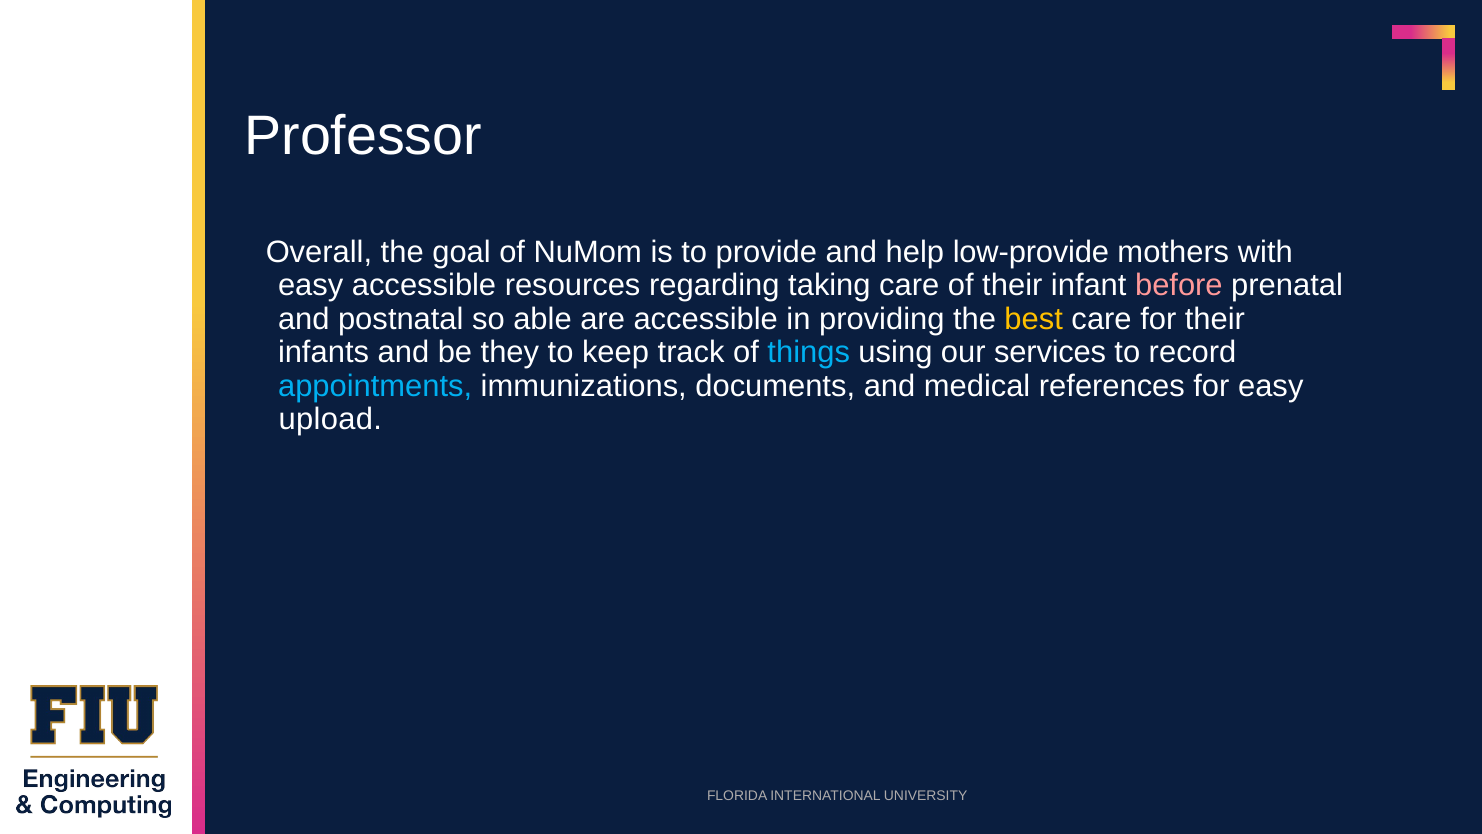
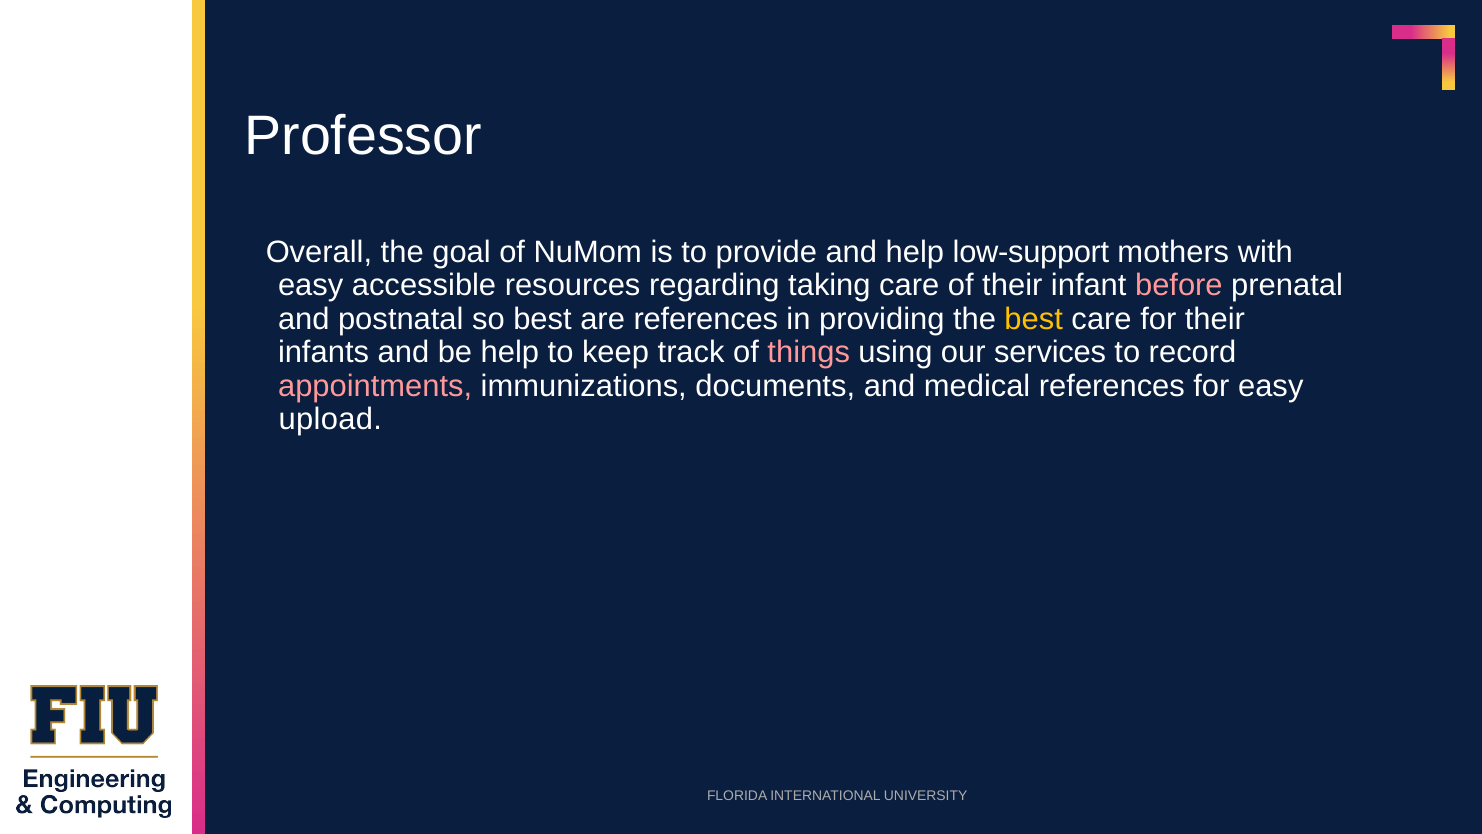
low-provide: low-provide -> low-support (1031, 252)
so able: able -> best (543, 319)
are accessible: accessible -> references (706, 319)
be they: they -> help (510, 352)
things colour: light blue -> pink (809, 352)
appointments colour: light blue -> pink (375, 386)
